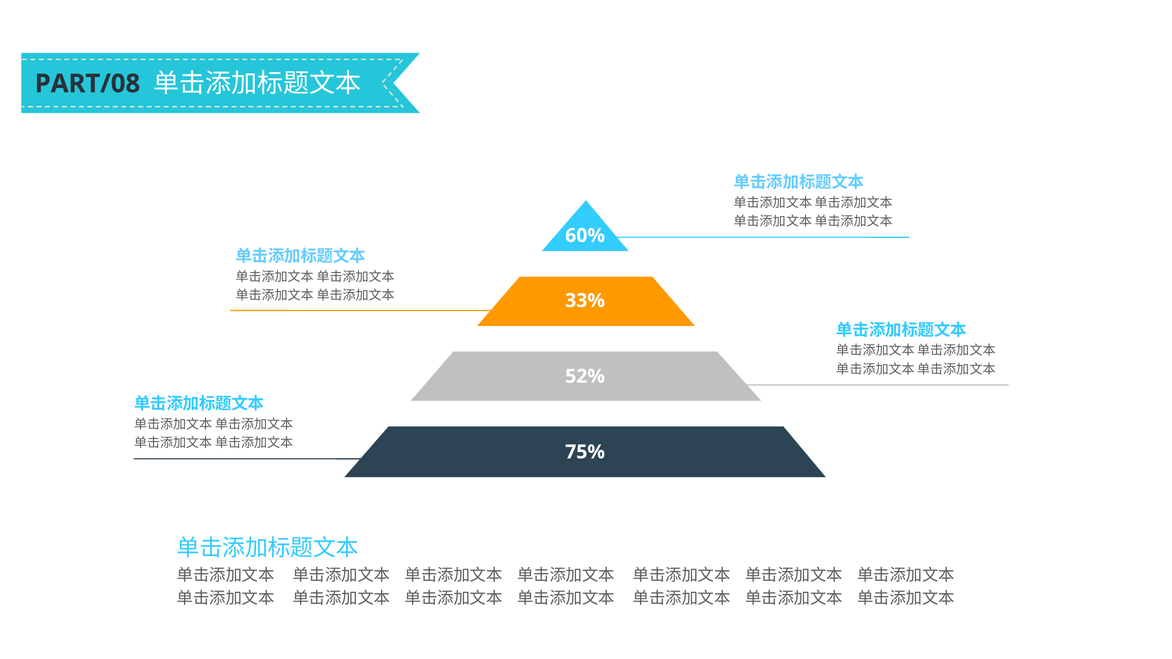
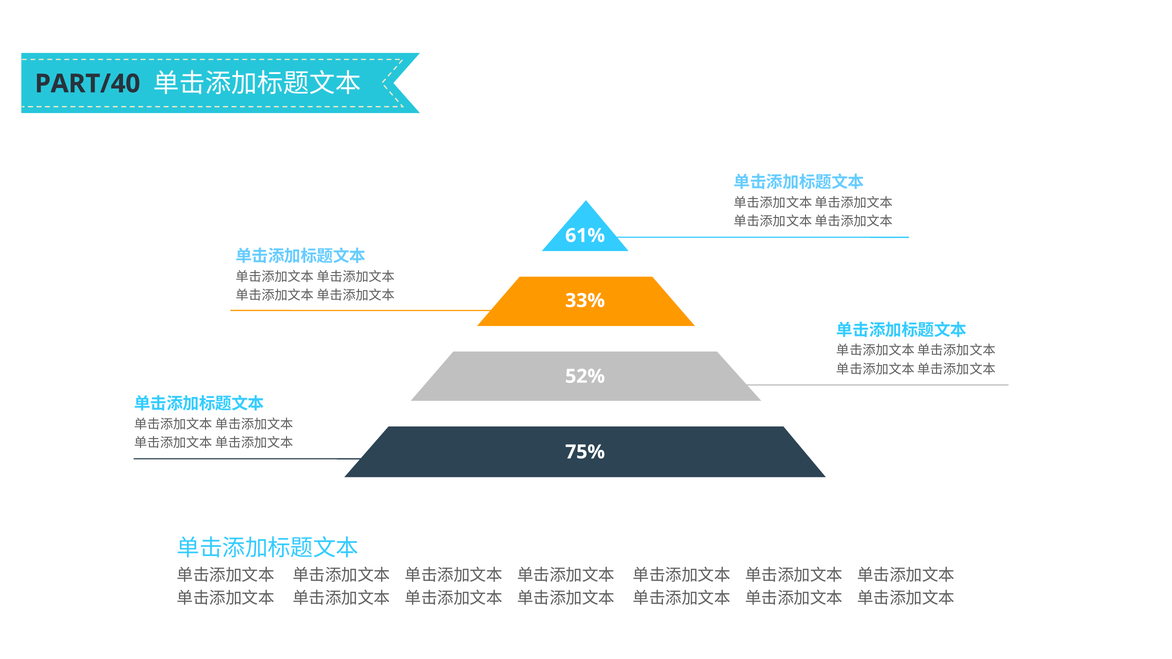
PART/08: PART/08 -> PART/40 (87, 84)
60%: 60% -> 61% (585, 236)
